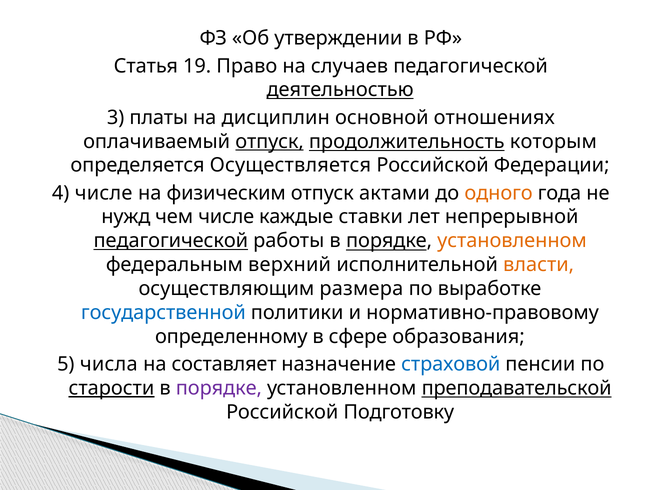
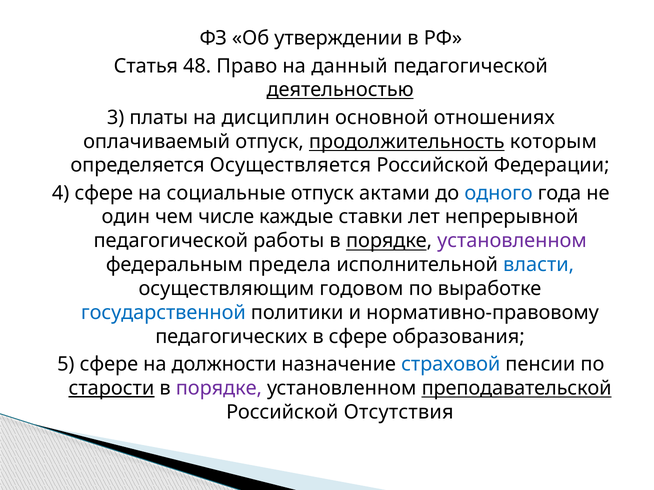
19: 19 -> 48 (197, 66)
случаев: случаев -> данный (349, 66)
отпуск underline: present -> none (270, 142)
4 числе: числе -> сфере (104, 193)
физическим: физическим -> социальные (226, 193)
одного colour: orange -> blue (499, 193)
нужд: нужд -> один (126, 217)
педагогической underline: present -> none (171, 241)
установленном colour: orange -> purple (512, 241)
верхний: верхний -> предела (290, 265)
власти colour: orange -> blue (539, 265)
размера: размера -> годовом (361, 289)
определенному: определенному -> педагогических (231, 337)
5 числа: числа -> сфере (109, 365)
составляет: составляет -> должности (224, 365)
Подготовку: Подготовку -> Отсутствия (399, 413)
